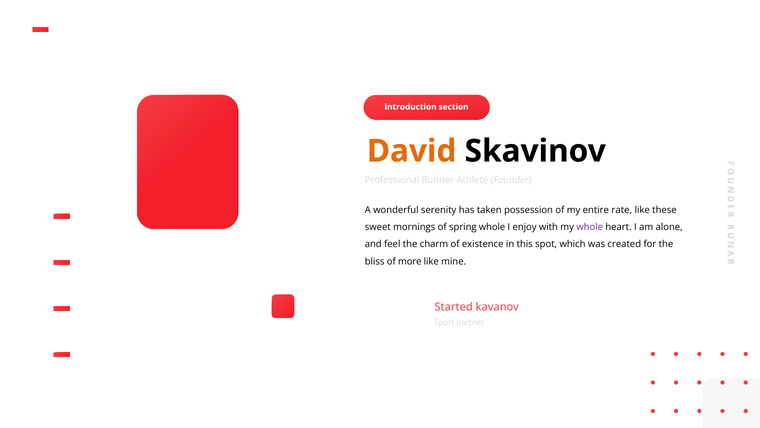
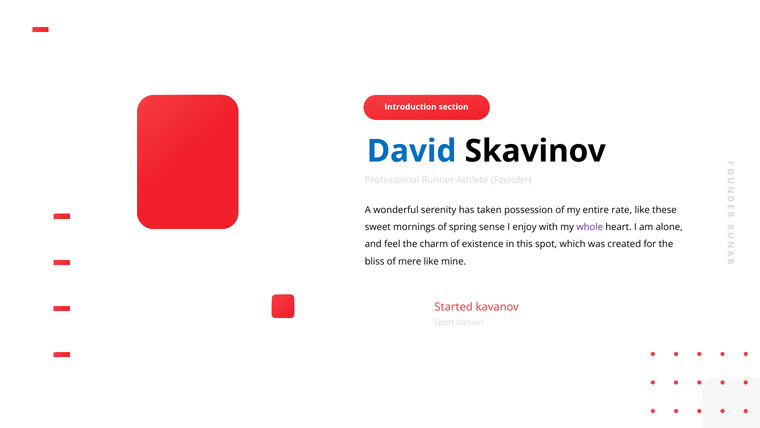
David colour: orange -> blue (412, 151)
spring whole: whole -> sense (492, 227)
more: more -> mere (410, 261)
